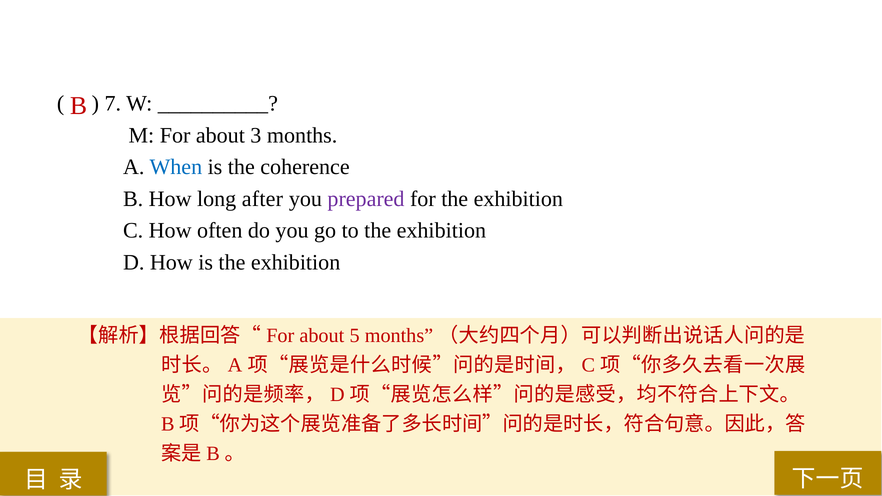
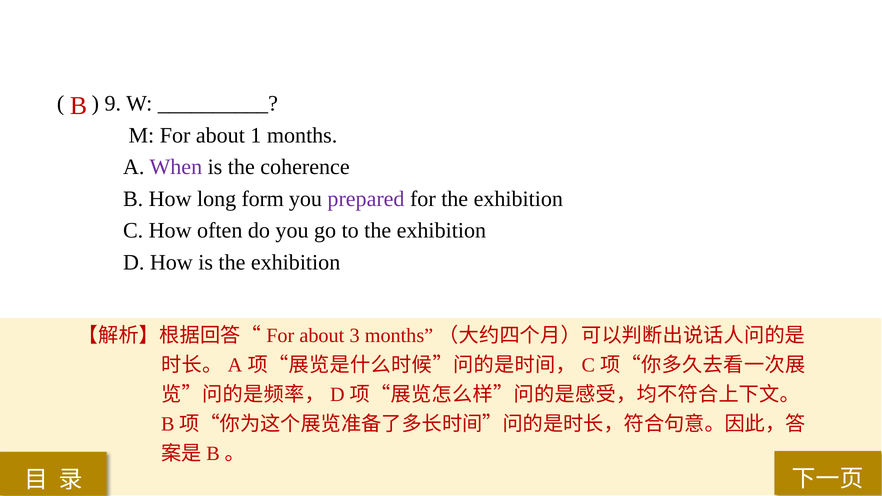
7: 7 -> 9 (113, 104)
3: 3 -> 1 (256, 135)
When colour: blue -> purple (176, 167)
after: after -> form (263, 199)
5: 5 -> 3 (355, 336)
